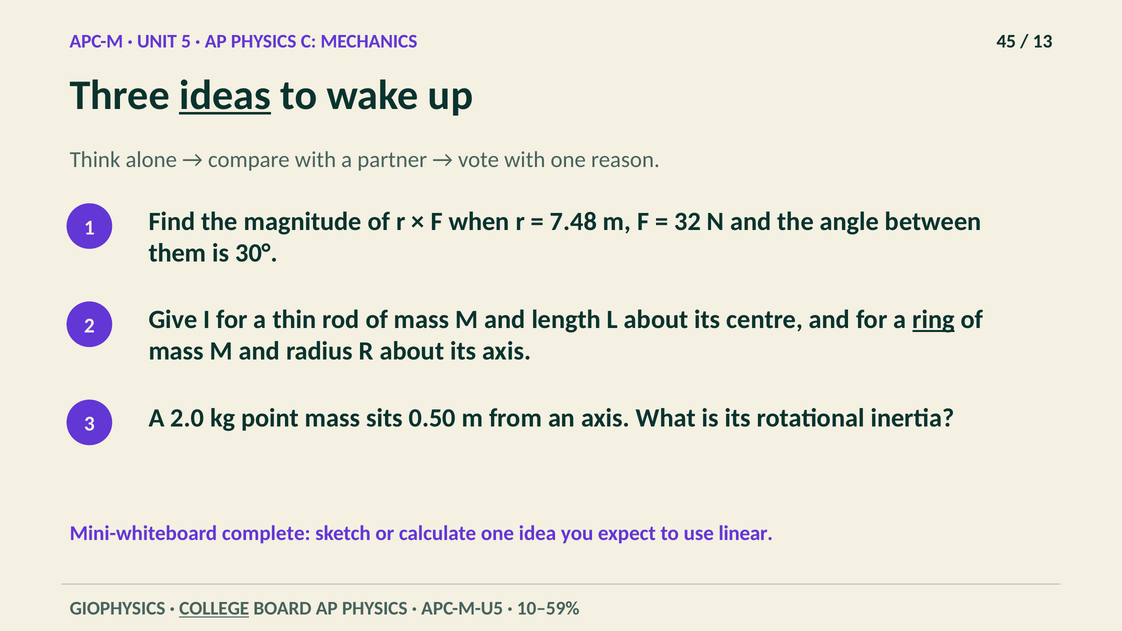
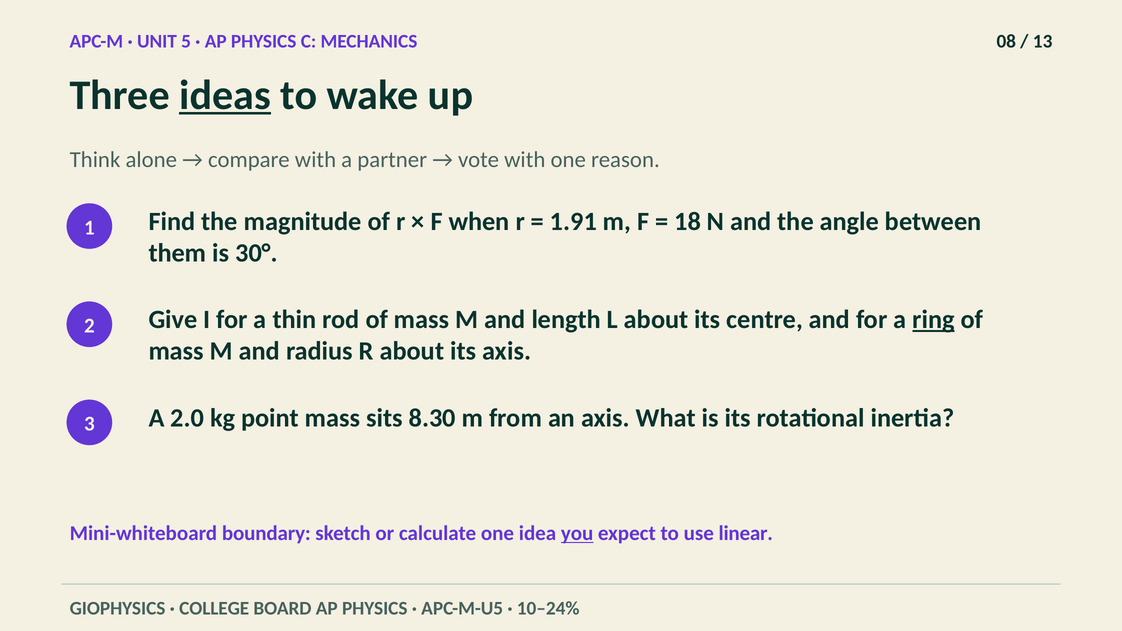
45: 45 -> 08 (1006, 42)
7.48: 7.48 -> 1.91 (573, 222)
32: 32 -> 18 (688, 222)
0.50: 0.50 -> 8.30 (432, 418)
complete: complete -> boundary (266, 534)
you underline: none -> present (577, 534)
COLLEGE underline: present -> none (214, 609)
10–59%: 10–59% -> 10–24% (548, 609)
